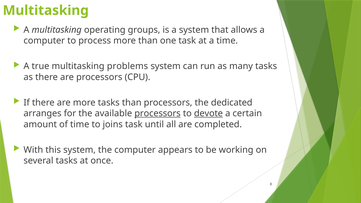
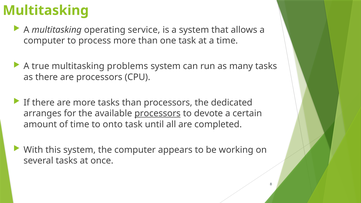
groups: groups -> service (144, 30)
devote underline: present -> none (208, 114)
joins: joins -> onto (113, 124)
